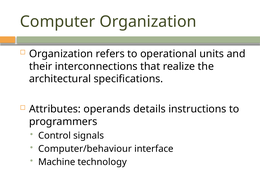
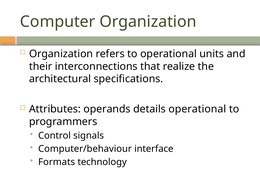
details instructions: instructions -> operational (197, 109)
Machine: Machine -> Formats (57, 162)
